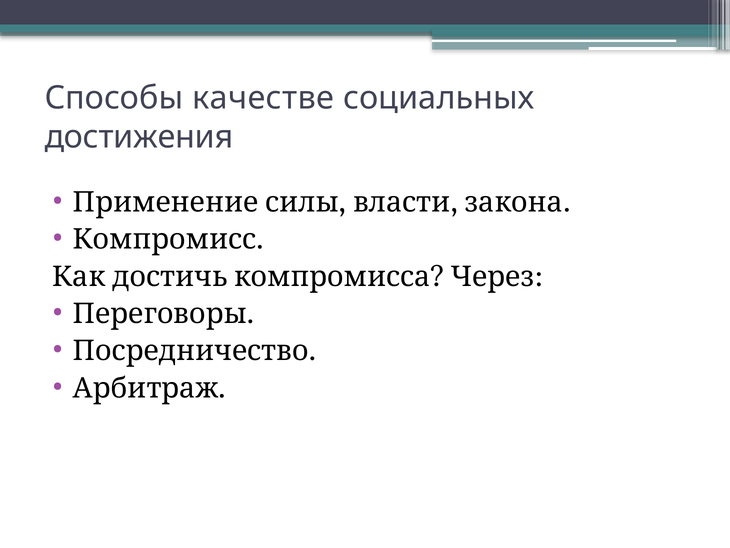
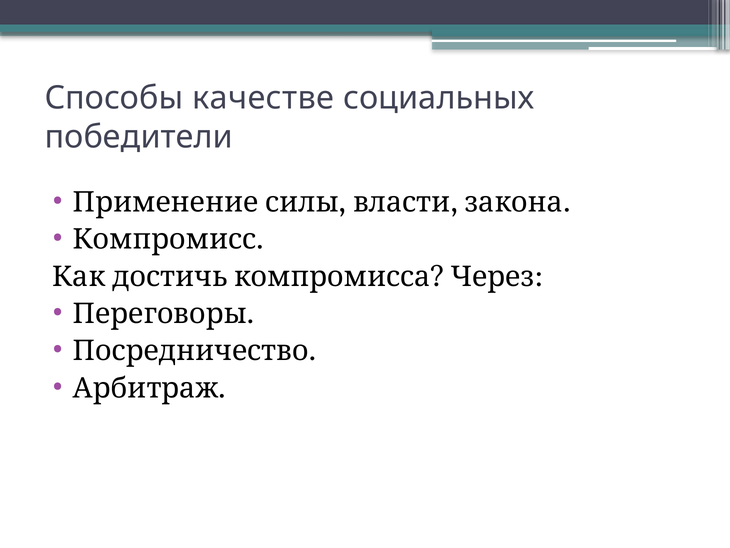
достижения: достижения -> победители (139, 137)
